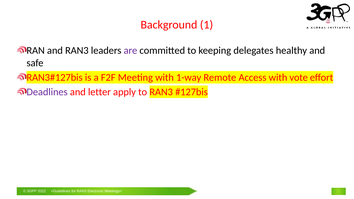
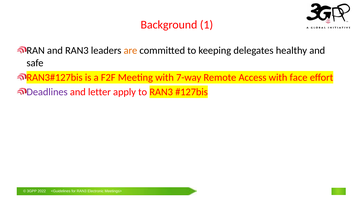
are colour: purple -> orange (130, 51)
1-way: 1-way -> 7-way (189, 77)
vote: vote -> face (299, 77)
